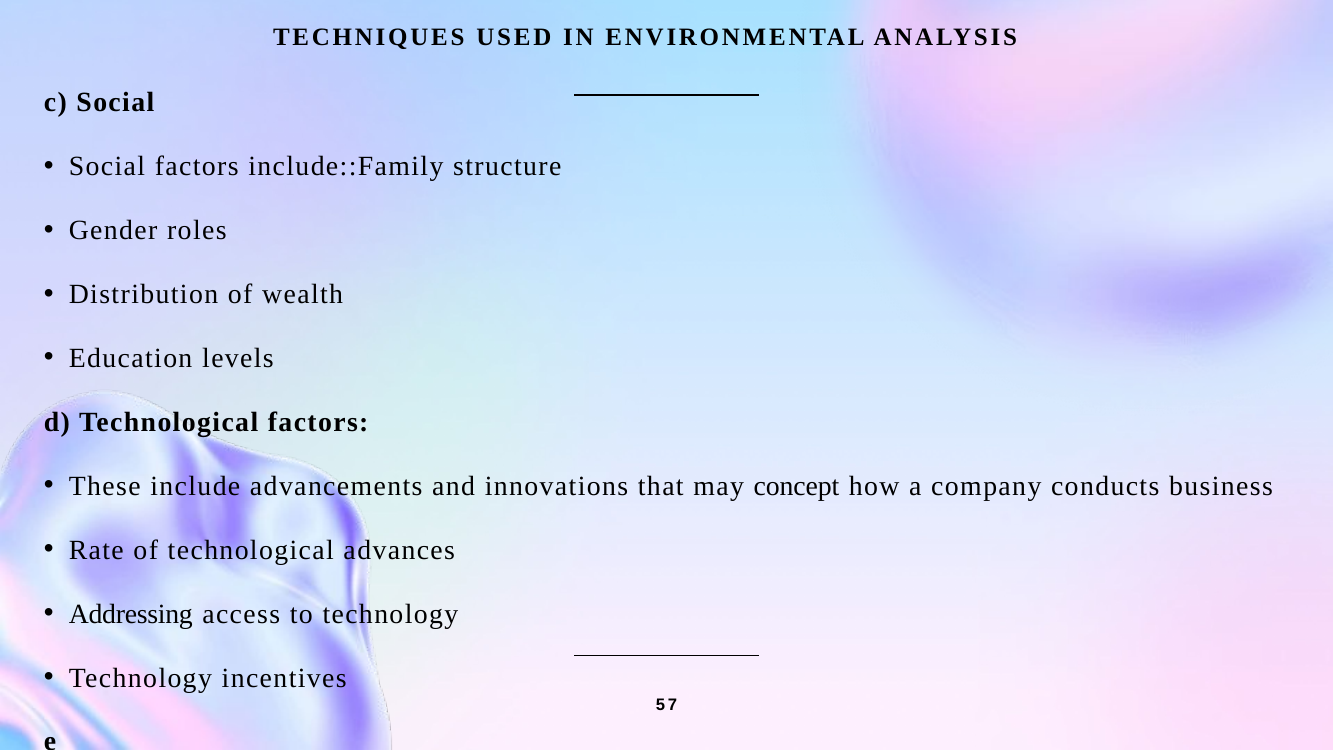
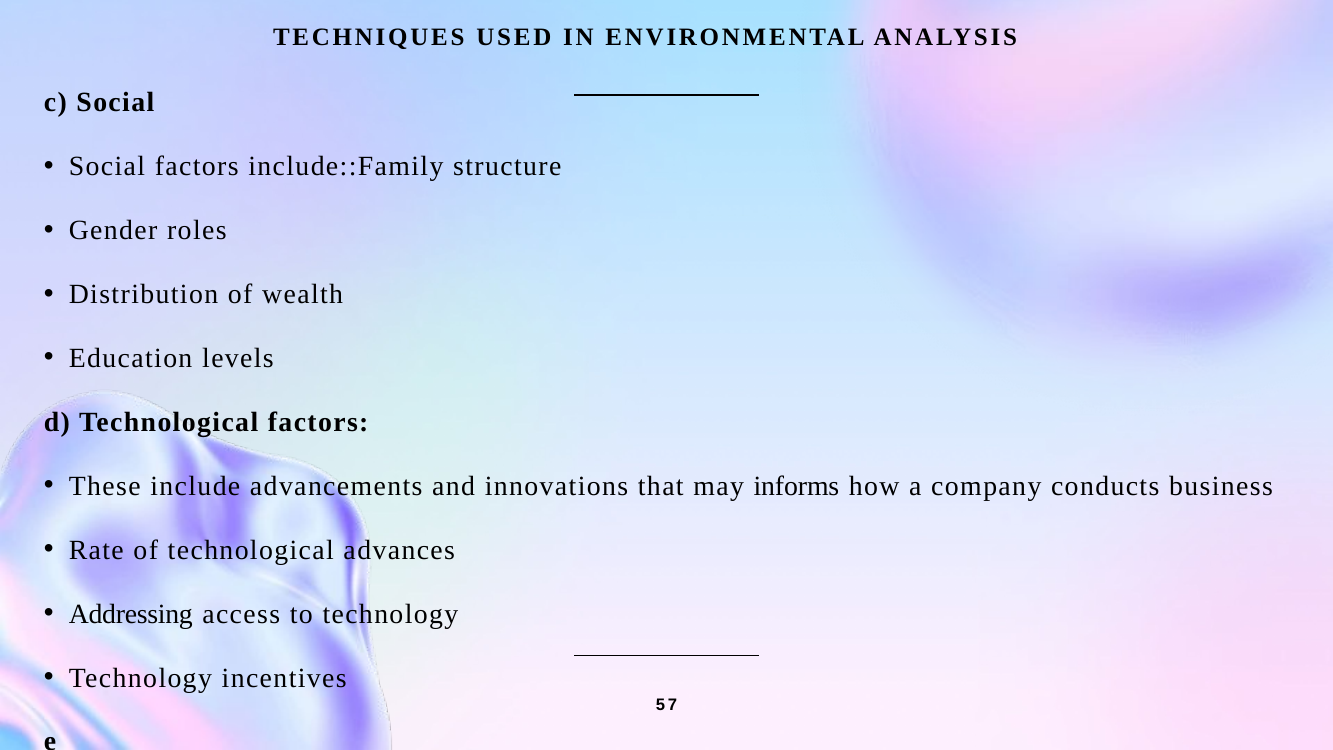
concept: concept -> informs (796, 486)
